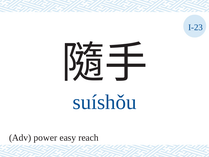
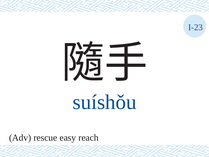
power: power -> rescue (45, 138)
